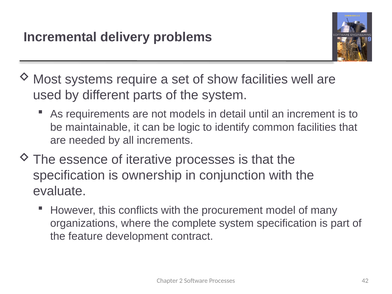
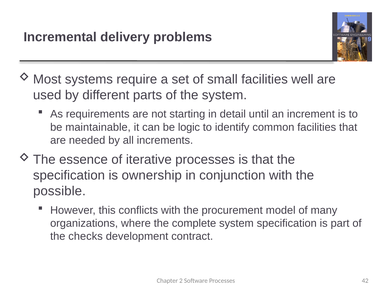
show: show -> small (222, 79)
models: models -> starting (187, 114)
evaluate: evaluate -> possible (59, 191)
feature: feature -> checks (86, 236)
